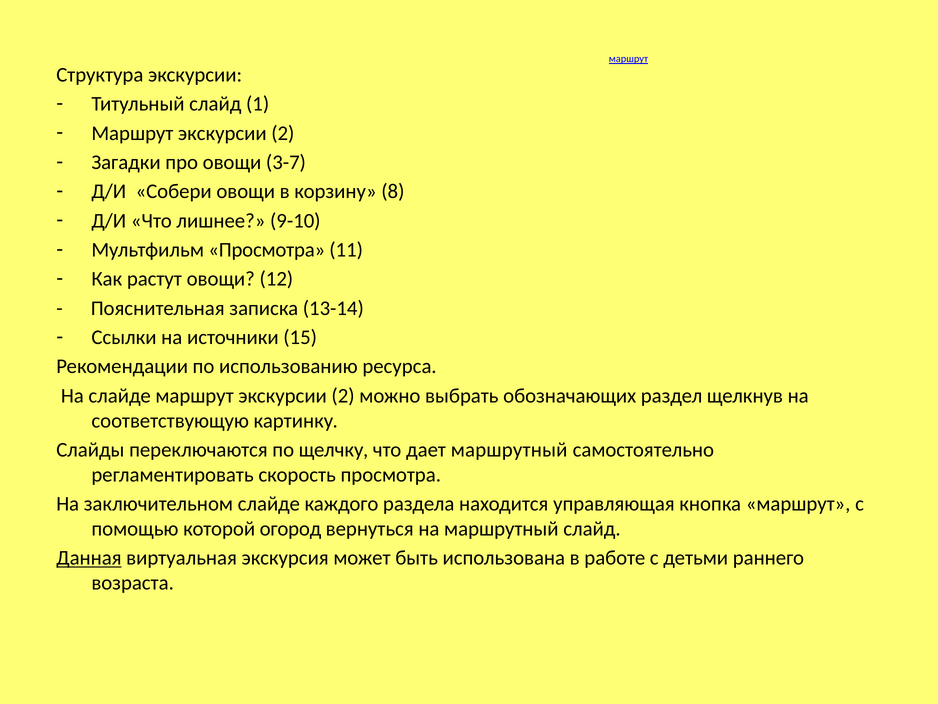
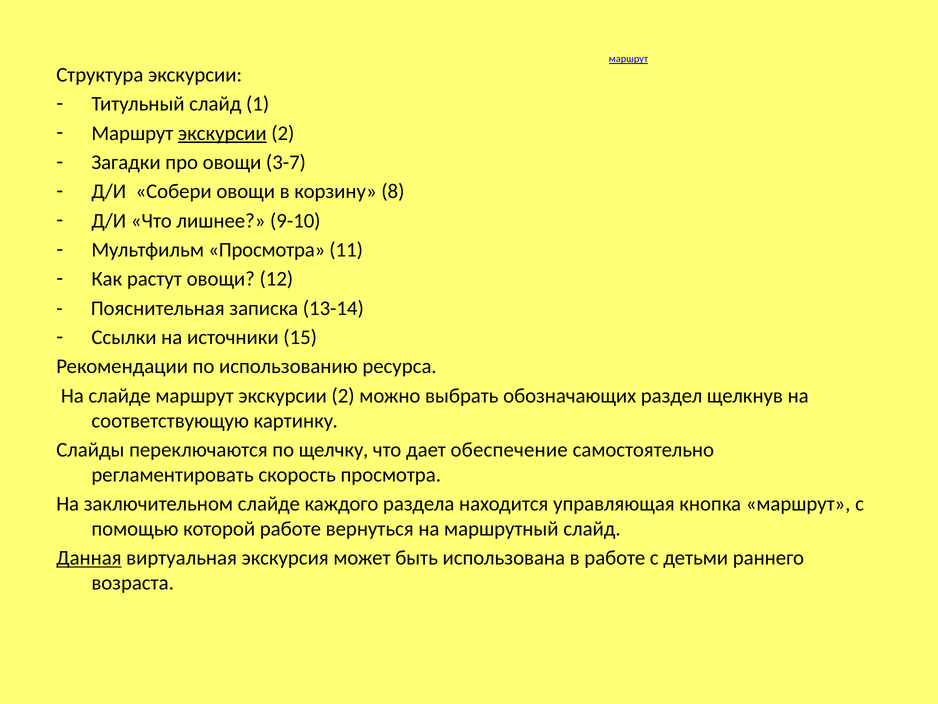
экскурсии underline: none -> present (222, 133)
дает маршрутный: маршрутный -> обеспечение (509, 449)
которой огород: огород -> работе (290, 529)
